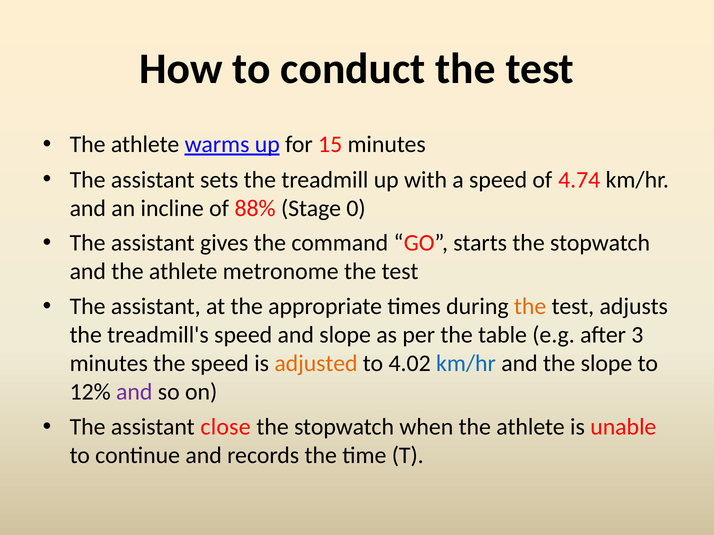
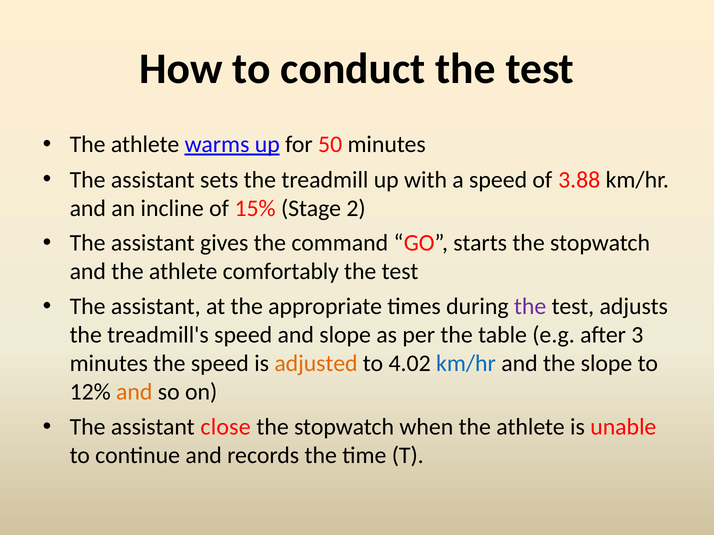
15: 15 -> 50 (330, 144)
4.74: 4.74 -> 3.88 (579, 180)
88%: 88% -> 15% (255, 208)
0: 0 -> 2 (356, 208)
metronome: metronome -> comfortably (281, 272)
the colour: orange -> purple (530, 307)
and colour: purple -> orange (134, 392)
